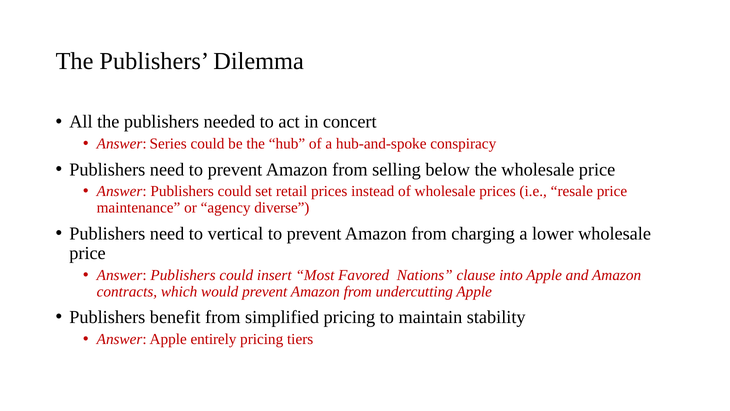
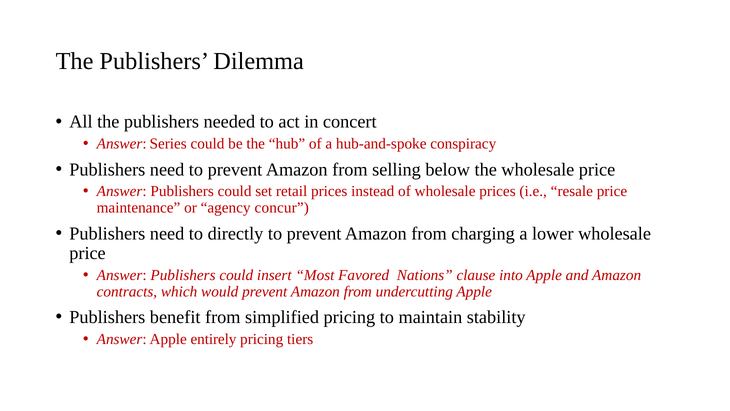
diverse: diverse -> concur (282, 208)
vertical: vertical -> directly (235, 233)
